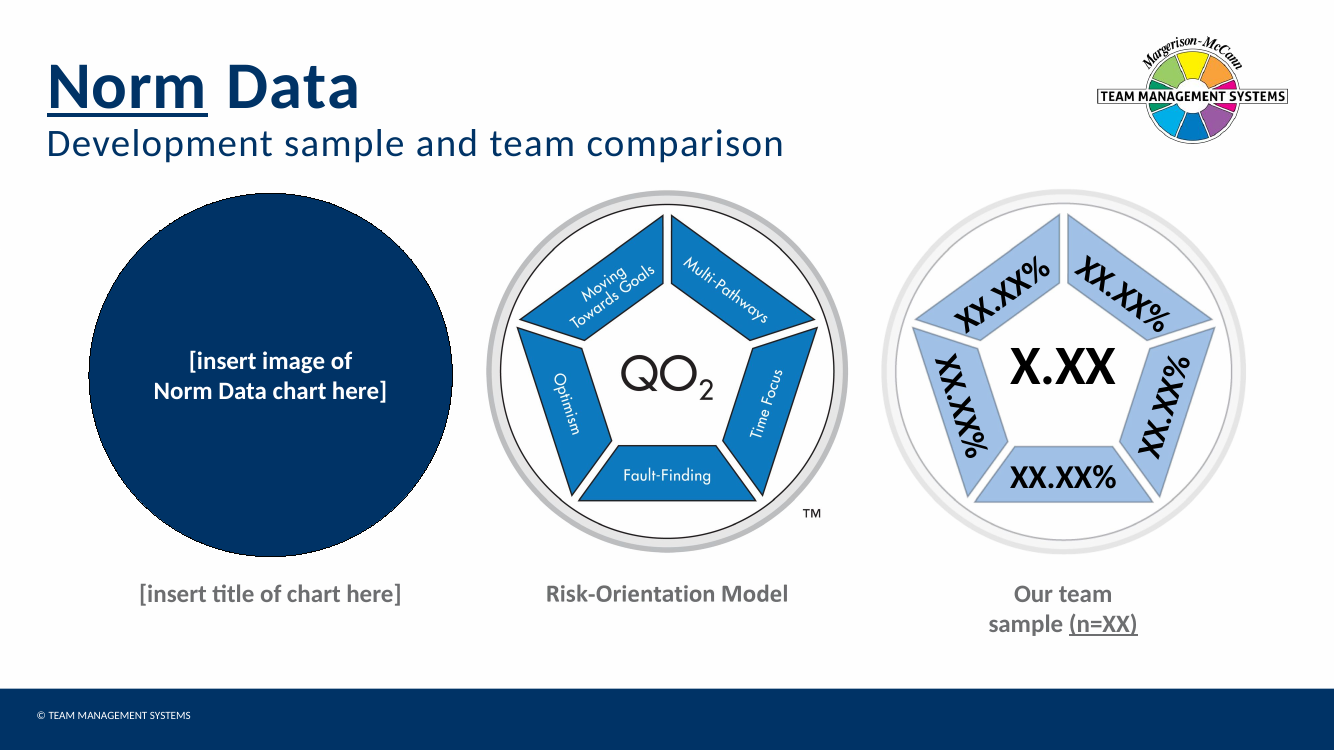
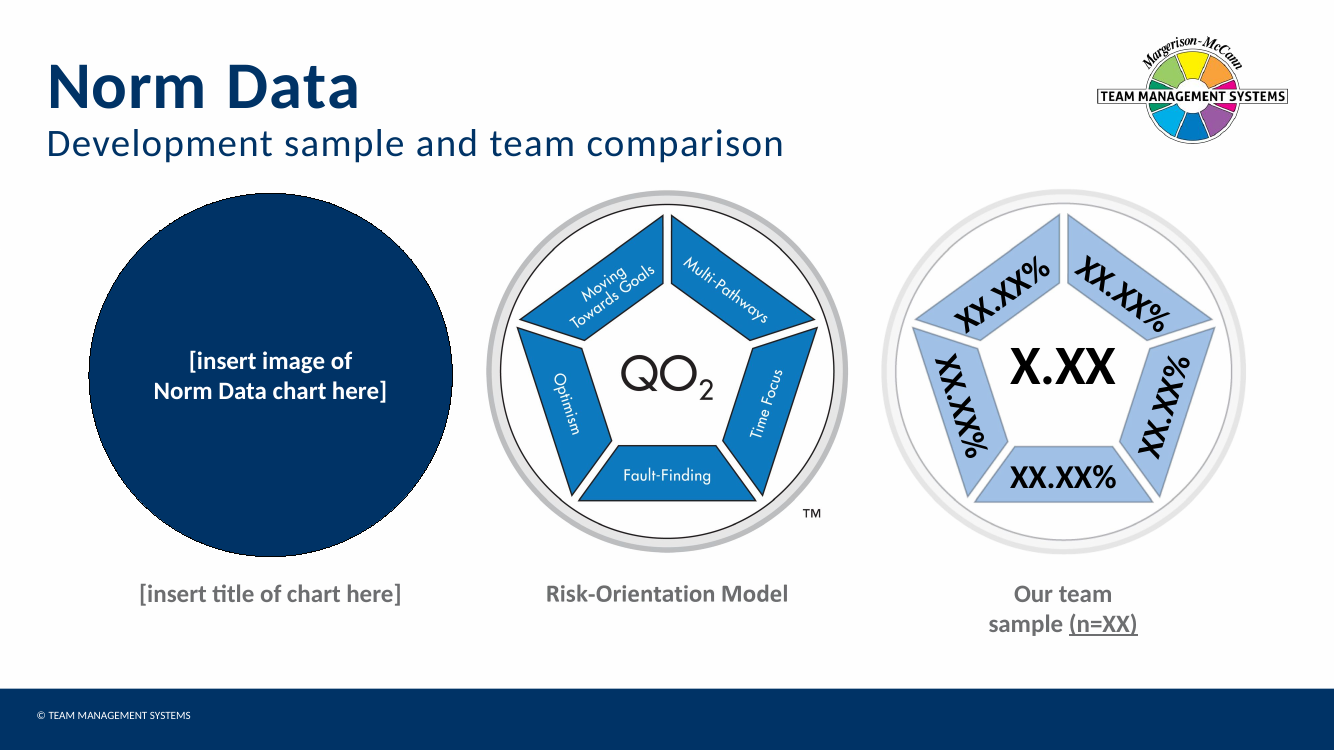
Norm underline: present -> none (127, 87)
